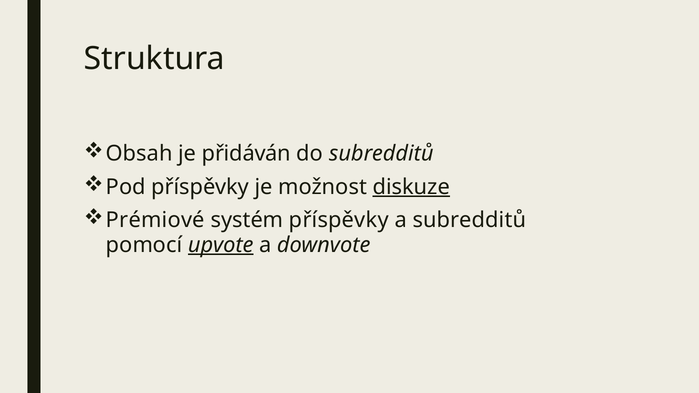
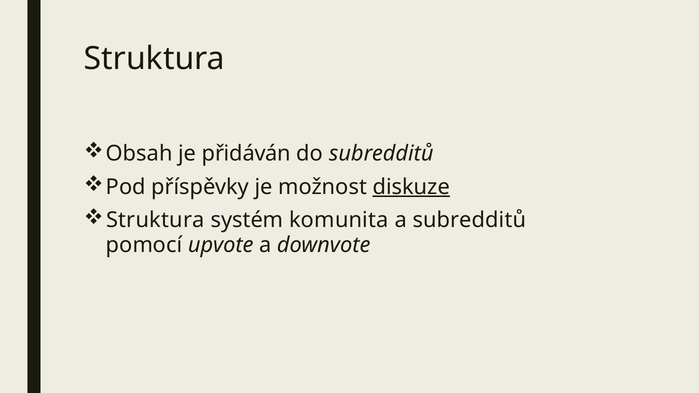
Prémiové: Prémiové -> Struktura (155, 220)
systém příspěvky: příspěvky -> komunita (339, 220)
upvote underline: present -> none (221, 245)
